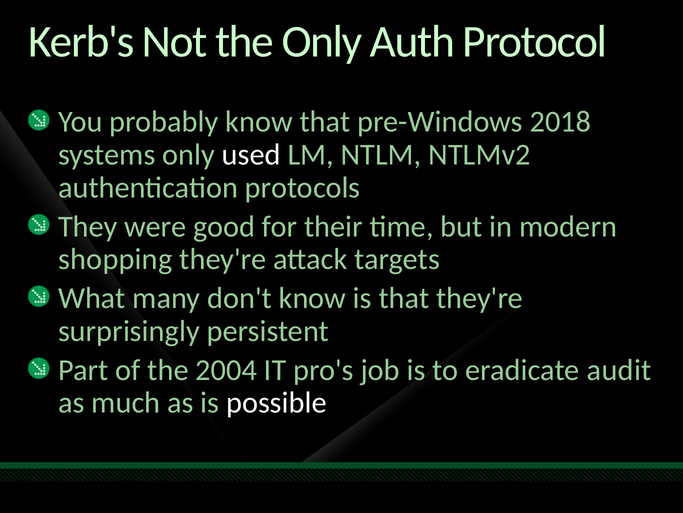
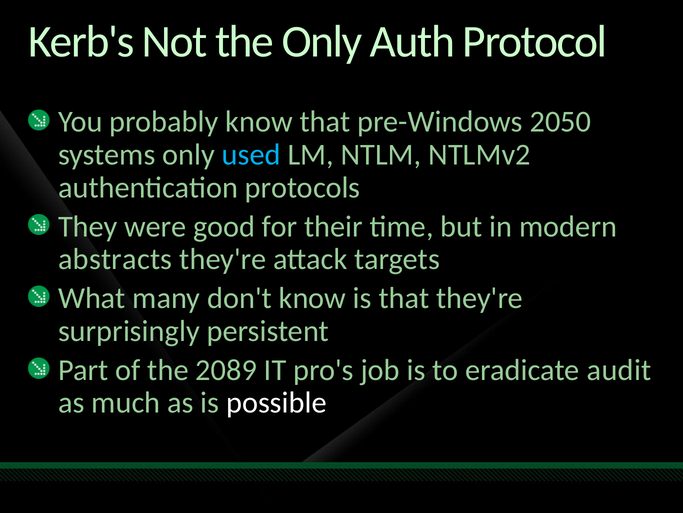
2018: 2018 -> 2050 (560, 122)
used colour: white -> light blue (251, 154)
shopping: shopping -> abstracts (115, 259)
2004: 2004 -> 2089 (226, 370)
